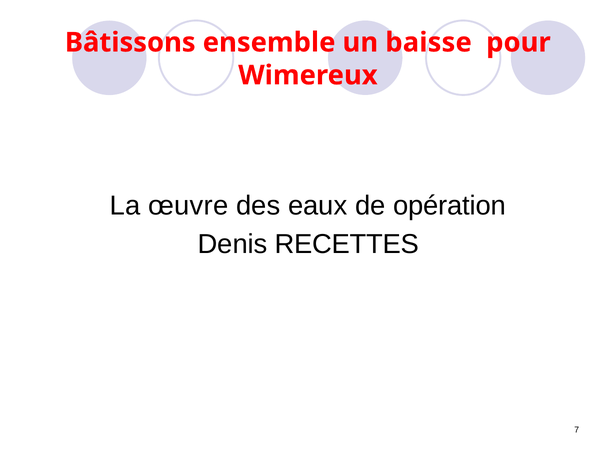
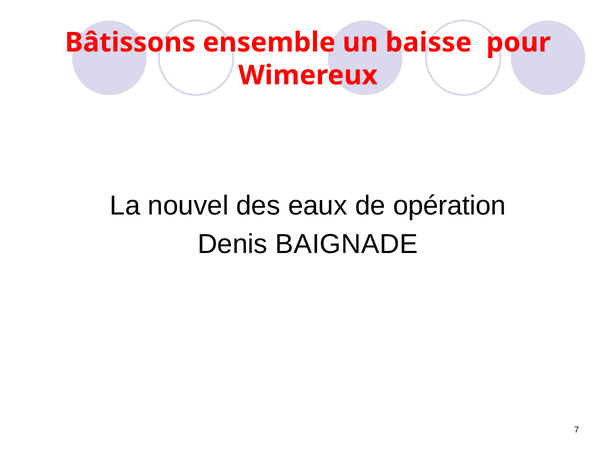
œuvre: œuvre -> nouvel (188, 206)
RECETTES: RECETTES -> BAIGNADE (347, 244)
